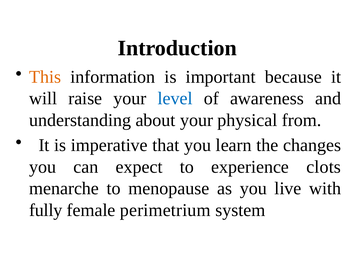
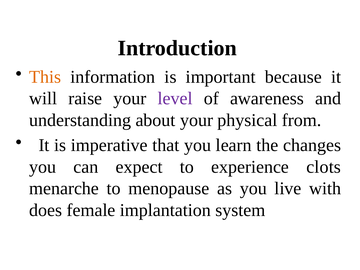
level colour: blue -> purple (175, 98)
fully: fully -> does (46, 210)
perimetrium: perimetrium -> implantation (165, 210)
